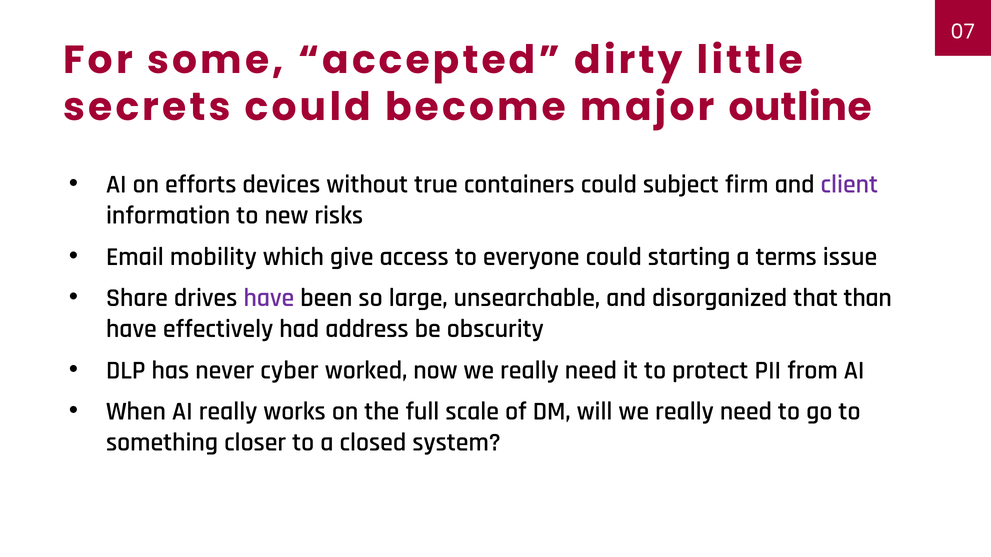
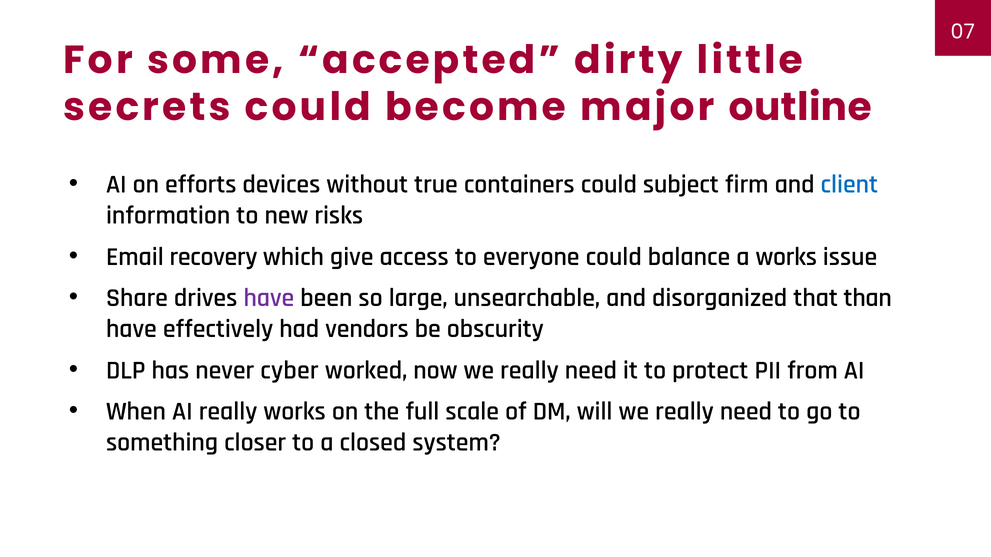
client colour: purple -> blue (849, 185)
mobility: mobility -> recovery (214, 257)
starting: starting -> balance (689, 257)
a terms: terms -> works (786, 257)
address: address -> vendors (367, 329)
